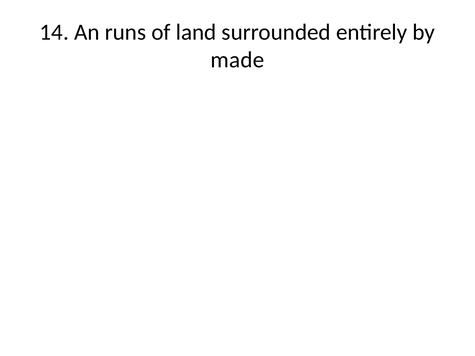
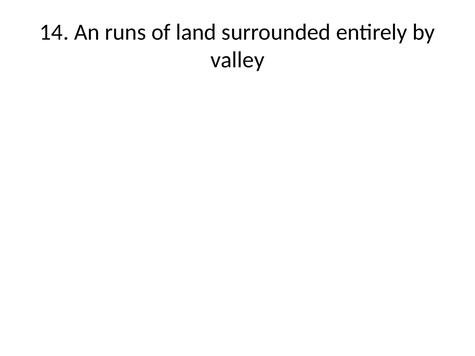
made: made -> valley (237, 60)
